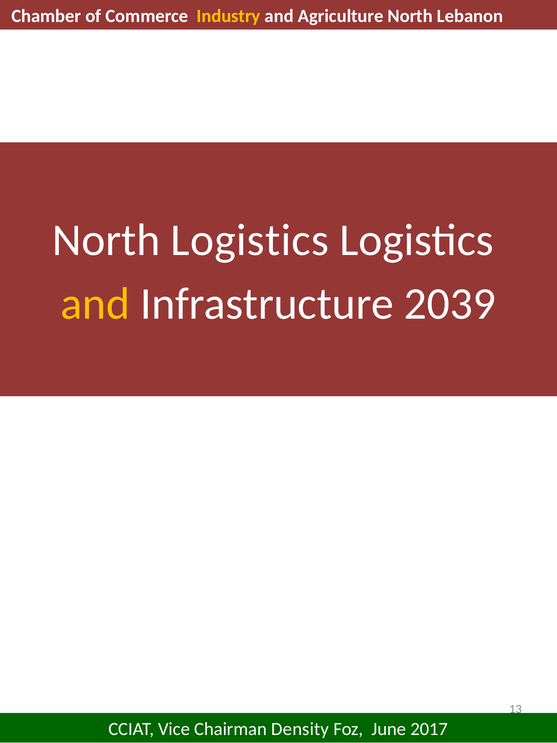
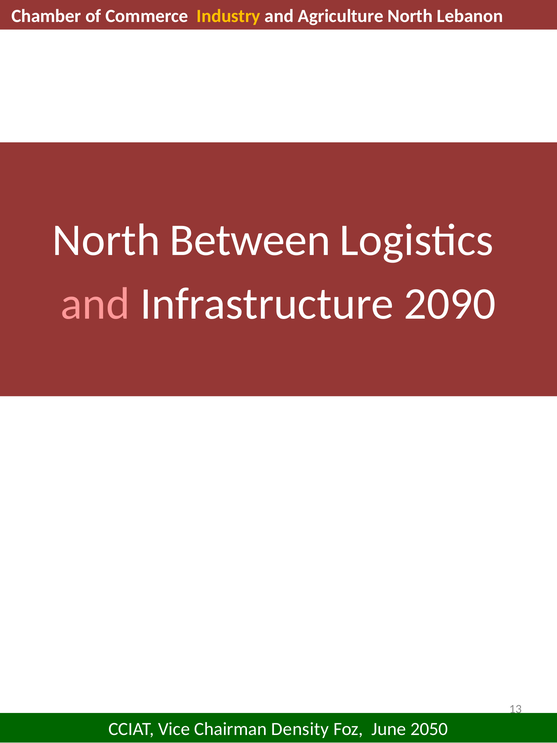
North Logistics: Logistics -> Between (250, 240)
and colour: yellow -> pink (95, 304)
2039: 2039 -> 2090 (450, 304)
2017: 2017 -> 2050 (429, 729)
